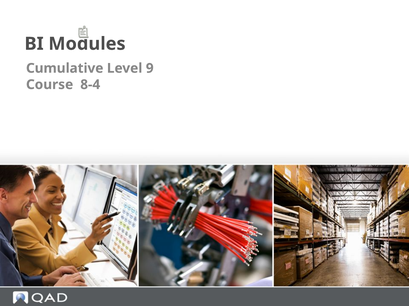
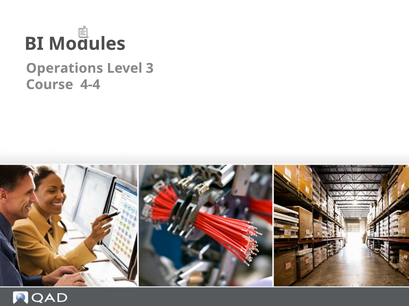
Cumulative: Cumulative -> Operations (65, 68)
9: 9 -> 3 (150, 68)
8-4: 8-4 -> 4-4 (90, 85)
